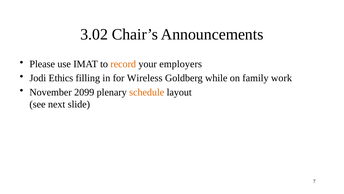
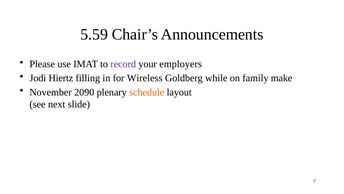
3.02: 3.02 -> 5.59 (94, 34)
record colour: orange -> purple (123, 64)
Ethics: Ethics -> Hiertz (61, 78)
work: work -> make (282, 78)
2099: 2099 -> 2090 (84, 92)
